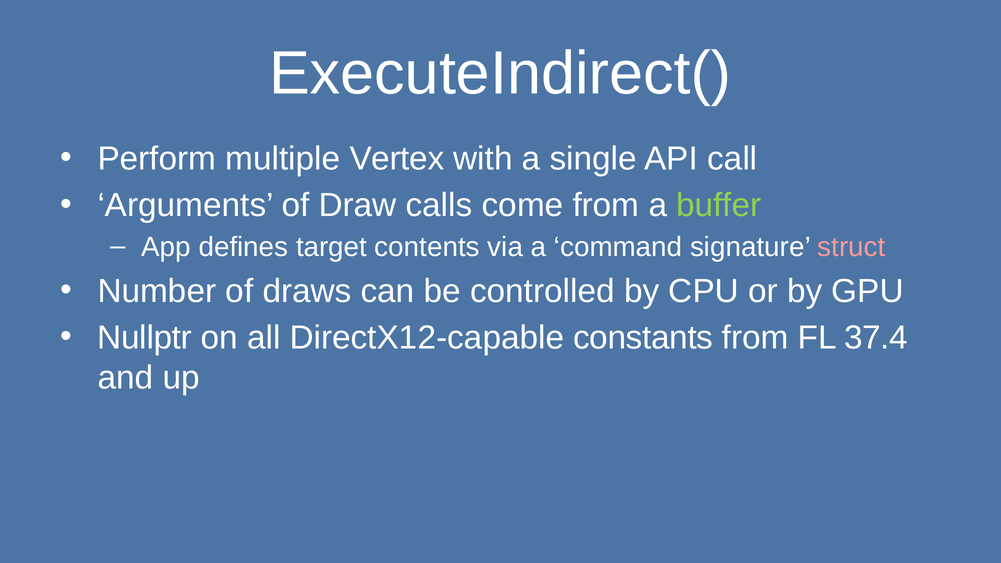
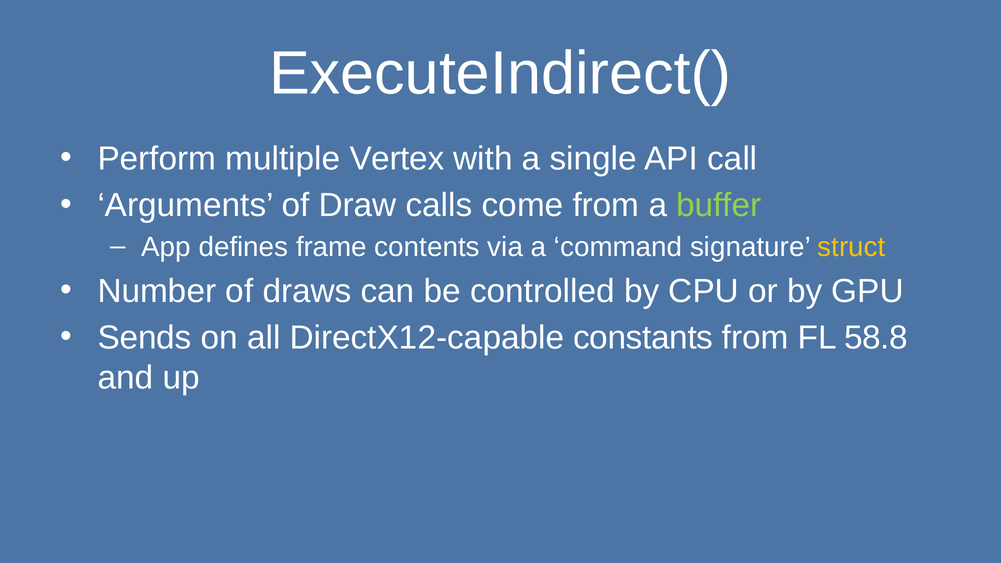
target: target -> frame (331, 247)
struct colour: pink -> yellow (851, 247)
Nullptr: Nullptr -> Sends (145, 338)
37.4: 37.4 -> 58.8 (876, 338)
